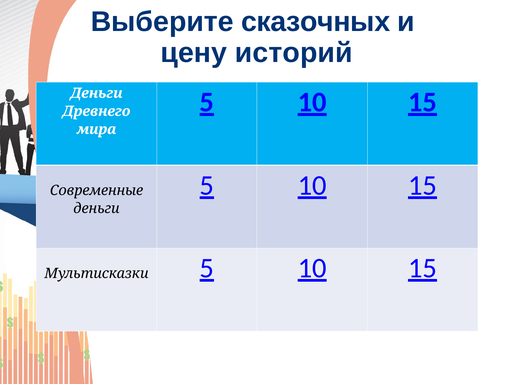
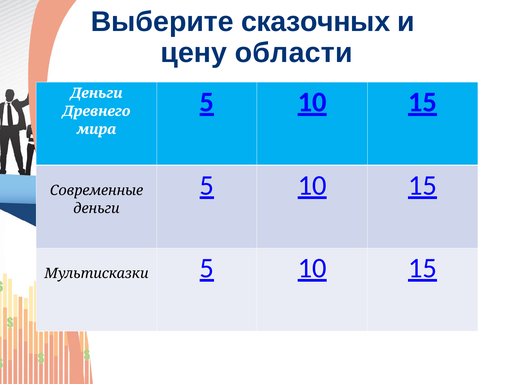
историй: историй -> области (294, 53)
